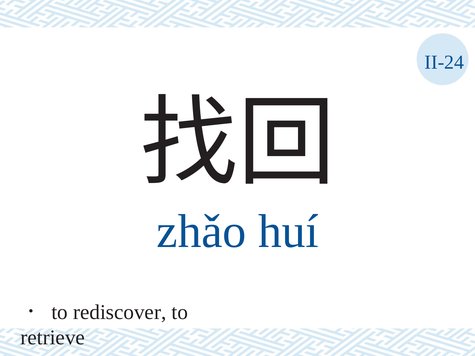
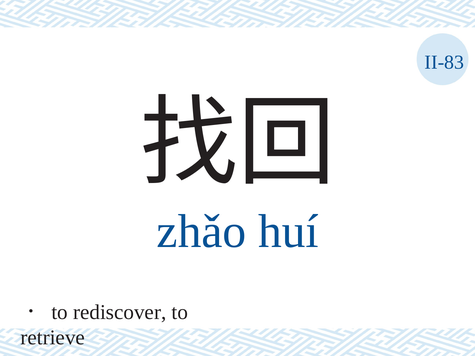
II-24: II-24 -> II-83 (444, 62)
